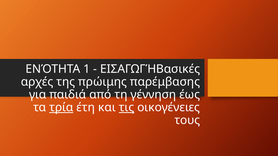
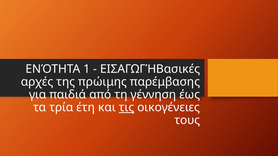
τρία underline: present -> none (61, 108)
